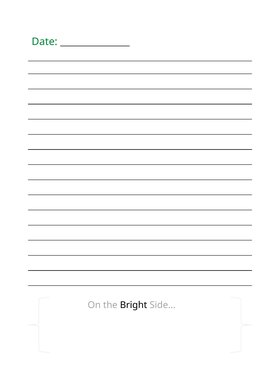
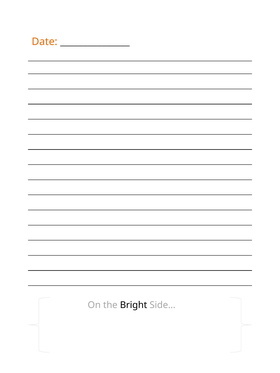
Date colour: green -> orange (45, 42)
